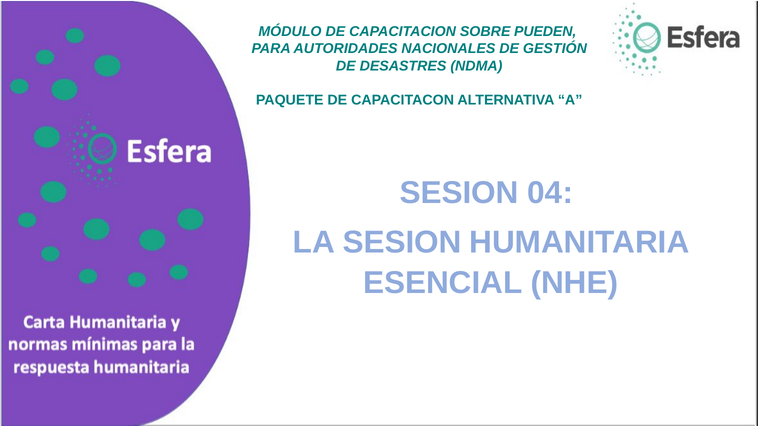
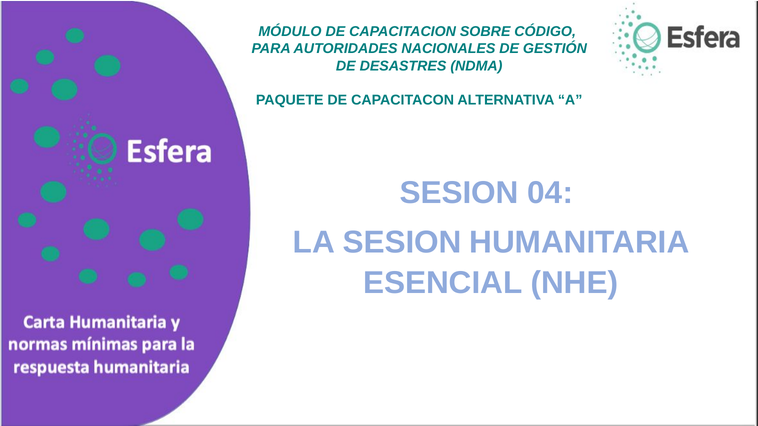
PUEDEN: PUEDEN -> CÓDIGO (545, 32)
